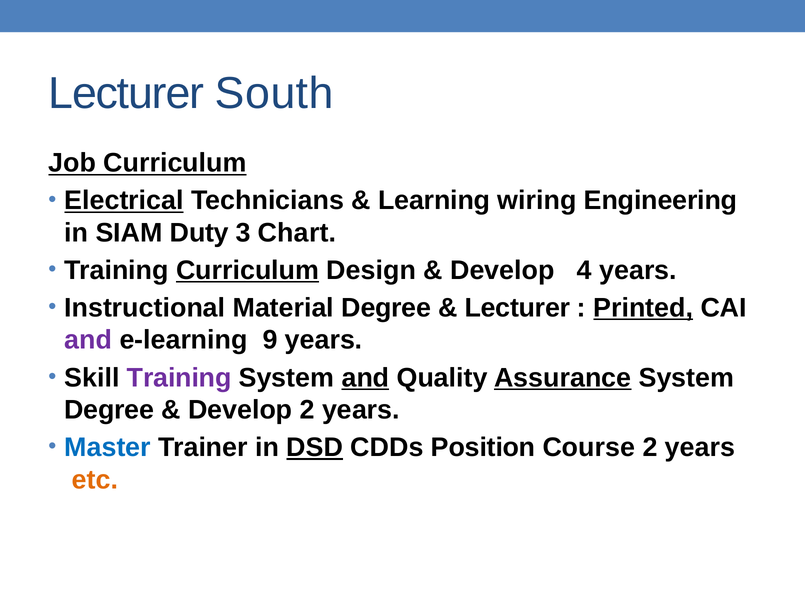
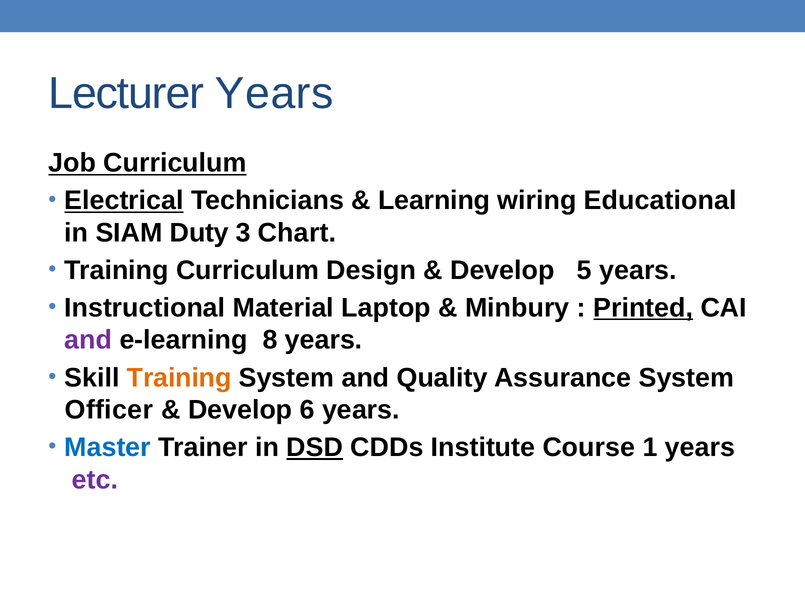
Lecturer South: South -> Years (274, 94)
Engineering: Engineering -> Educational (660, 200)
Curriculum underline: present -> none (248, 270)
4: 4 -> 5 (584, 270)
Material Degree: Degree -> Laptop (386, 308)
Lecturer: Lecturer -> Minbury (517, 308)
9: 9 -> 8 (270, 340)
Training colour: purple -> orange (179, 378)
and underline: present -> none (365, 378)
Assurance underline: present -> none (563, 378)
Degree: Degree -> Officer (109, 410)
Develop 2: 2 -> 6 (307, 410)
Position: Position -> Institute (483, 447)
Course 2: 2 -> 1 (650, 447)
etc colour: orange -> purple (95, 479)
